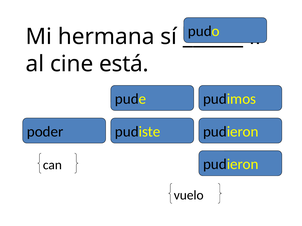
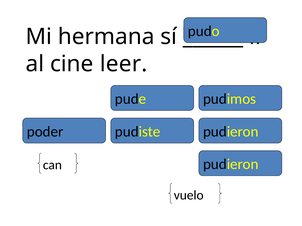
está: está -> leer (124, 64)
